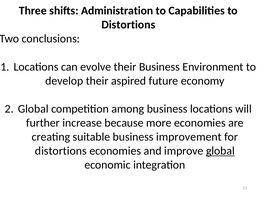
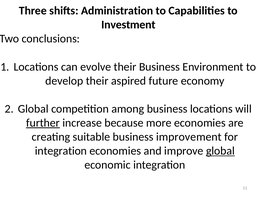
Distortions: Distortions -> Investment (128, 25)
further underline: none -> present (43, 123)
distortions: distortions -> integration (61, 151)
